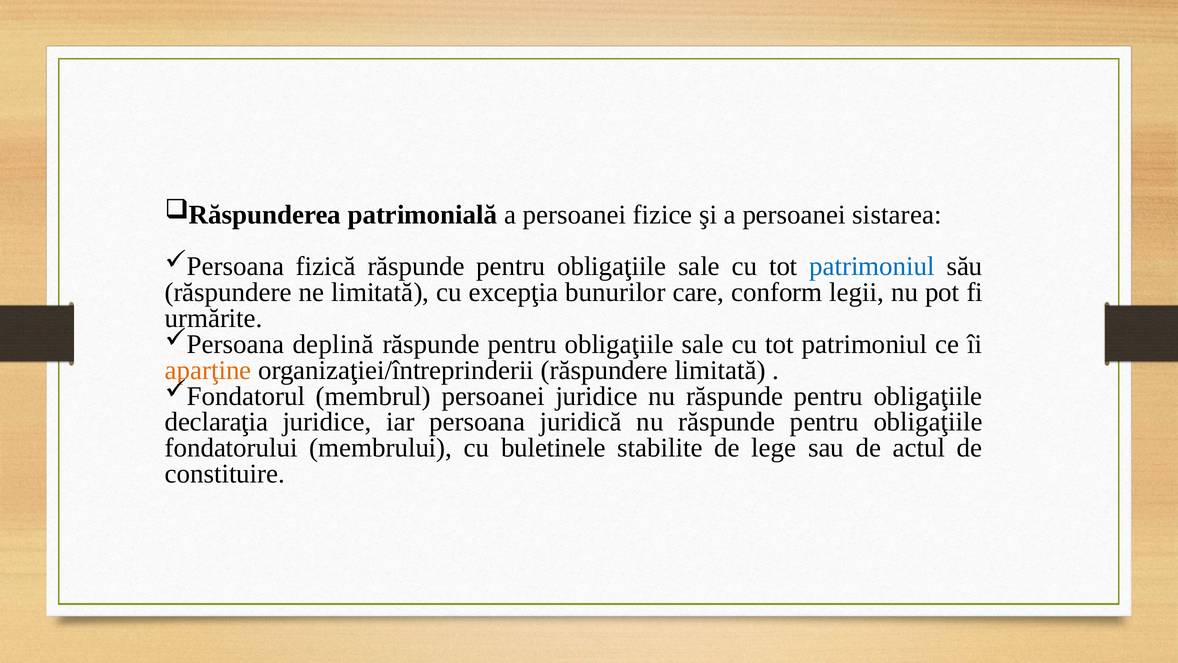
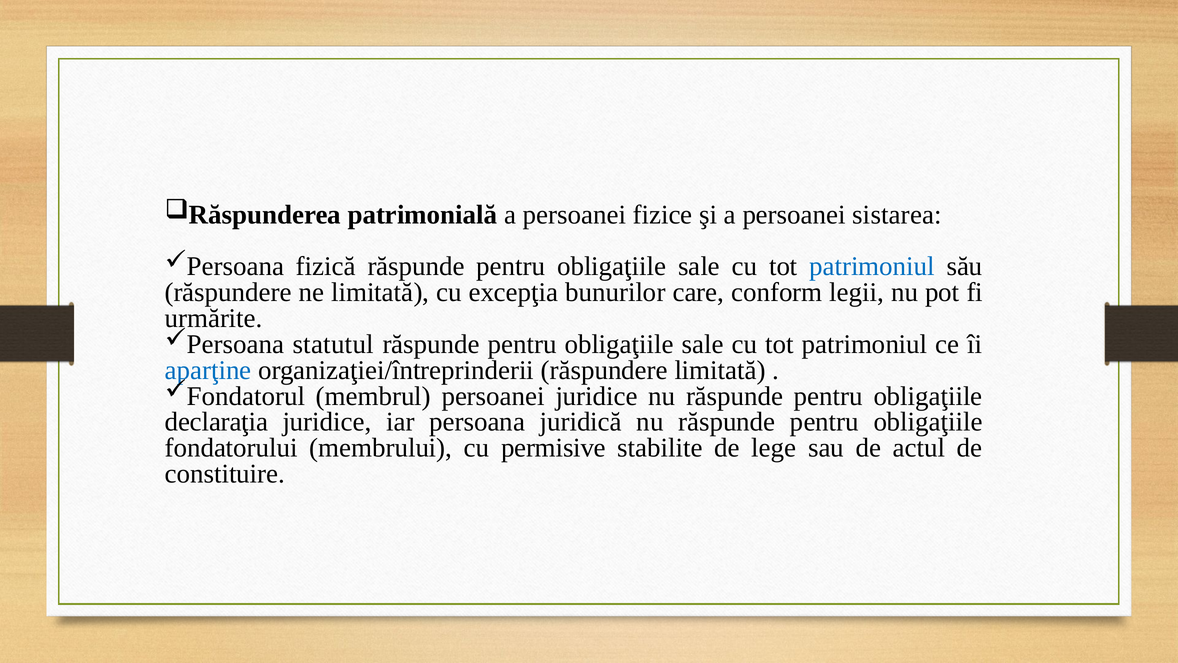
deplină: deplină -> statutul (333, 344)
aparţine colour: orange -> blue (208, 370)
buletinele: buletinele -> permisive (554, 448)
